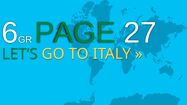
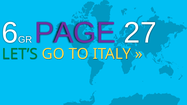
PAGE colour: green -> purple (75, 33)
